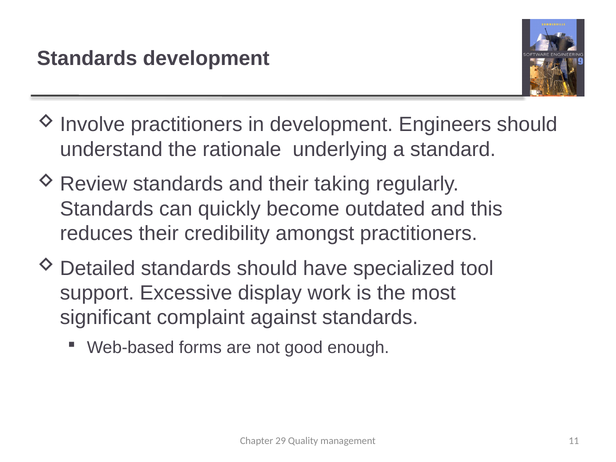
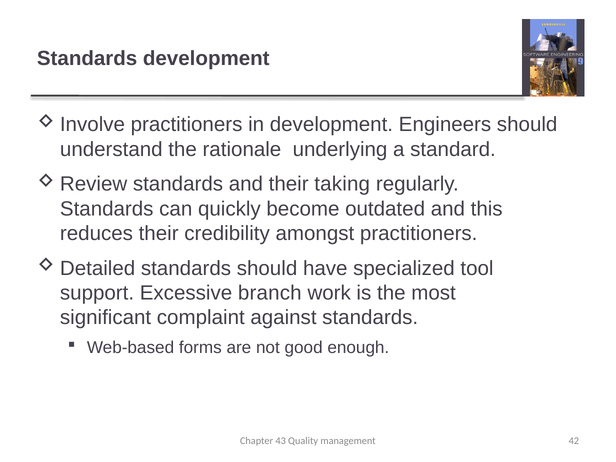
display: display -> branch (270, 293)
29: 29 -> 43 (281, 441)
11: 11 -> 42 (574, 441)
